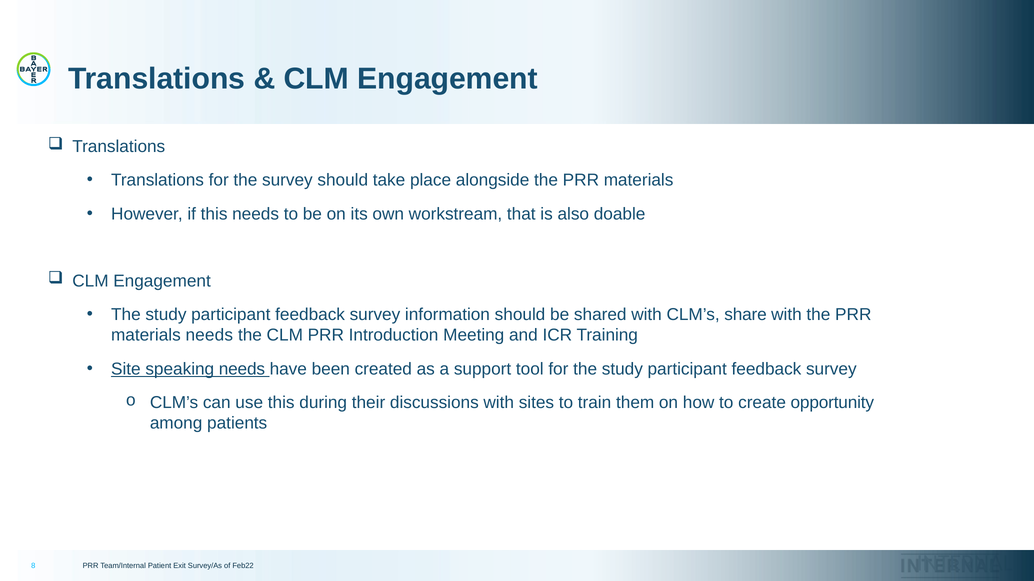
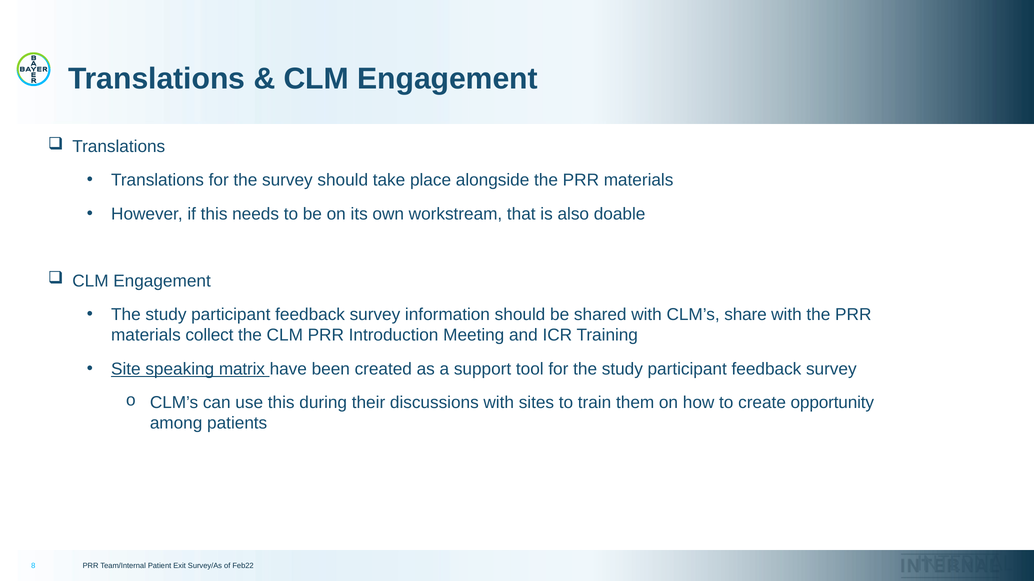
materials needs: needs -> collect (209, 336)
speaking needs: needs -> matrix (242, 369)
